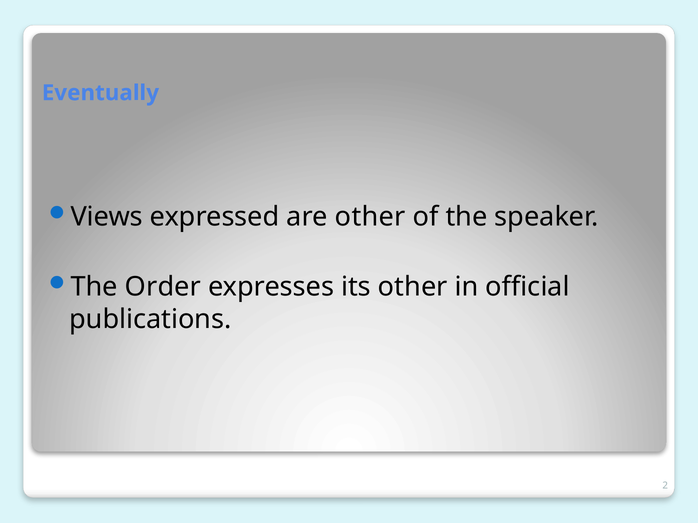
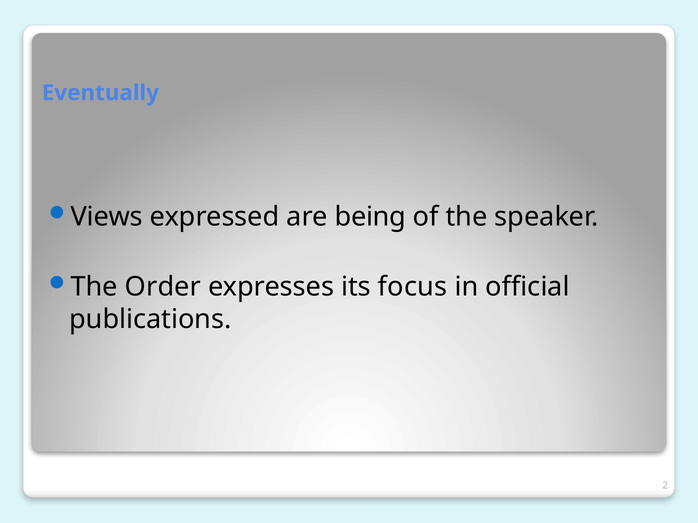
are other: other -> being (370, 217)
its other: other -> focus (413, 287)
